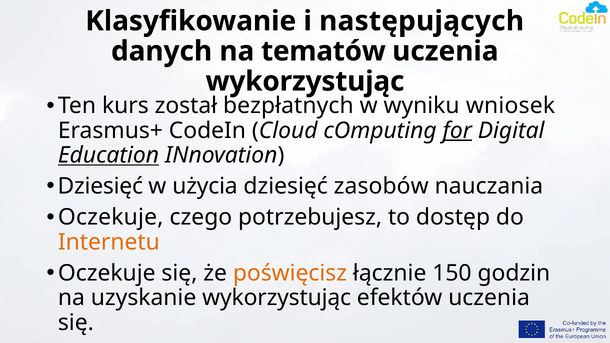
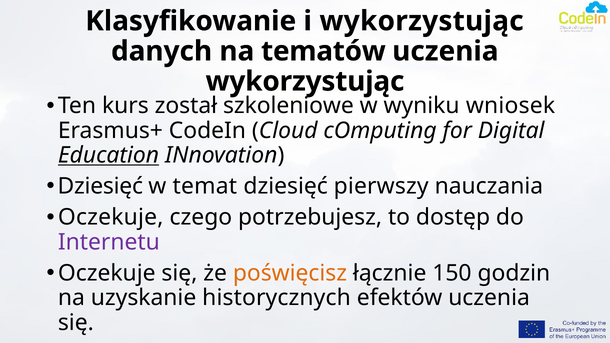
i następujących: następujących -> wykorzystując (422, 21)
bezpłatnych: bezpłatnych -> szkoleniowe (288, 106)
for underline: present -> none (457, 131)
użycia: użycia -> temat (205, 186)
zasobów: zasobów -> pierwszy (381, 186)
Internetu colour: orange -> purple (109, 242)
uzyskanie wykorzystując: wykorzystując -> historycznych (276, 298)
